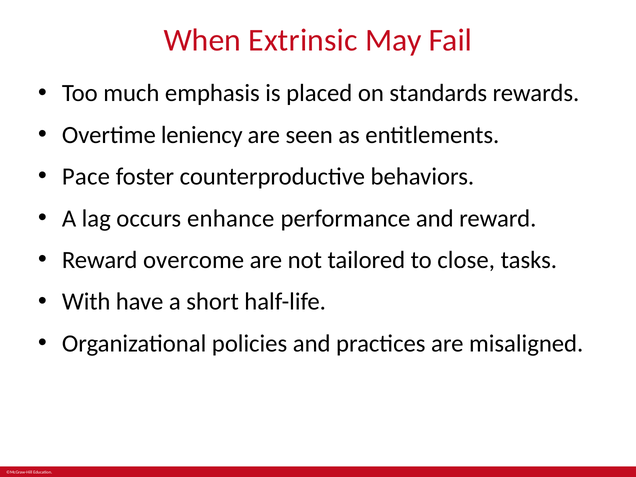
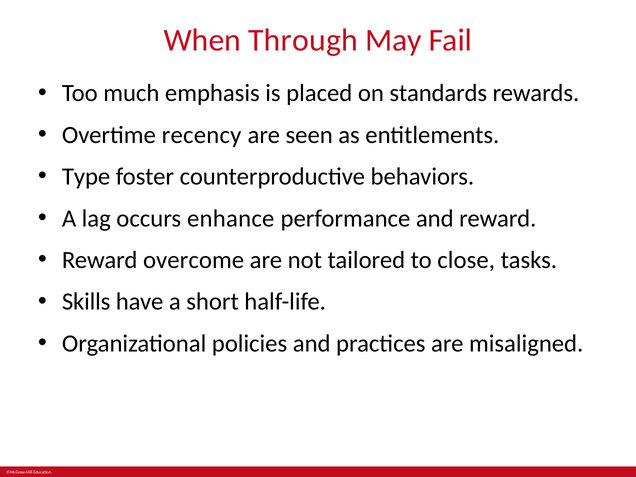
Extrinsic: Extrinsic -> Through (303, 40)
leniency: leniency -> recency (202, 135)
Pace: Pace -> Type (86, 177)
With: With -> Skills (86, 302)
